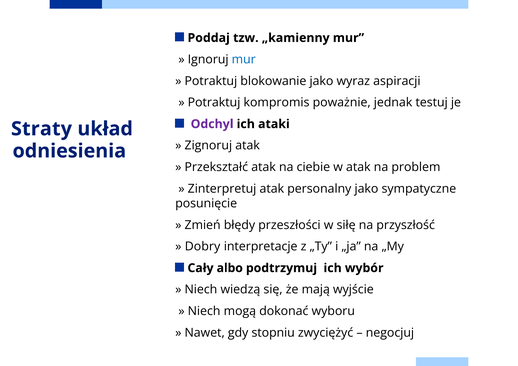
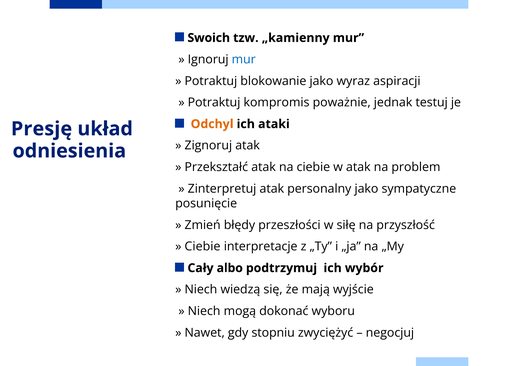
Poddaj: Poddaj -> Swoich (209, 38)
Odchyl colour: purple -> orange (212, 124)
Straty: Straty -> Presję (42, 129)
Dobry: Dobry -> Ciebie (203, 247)
